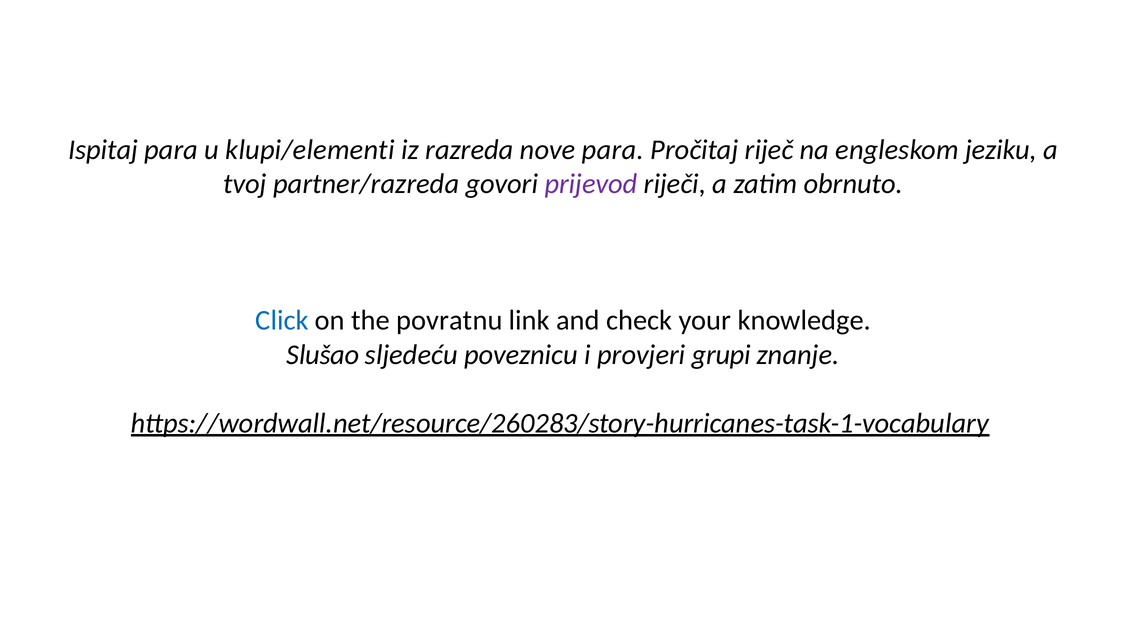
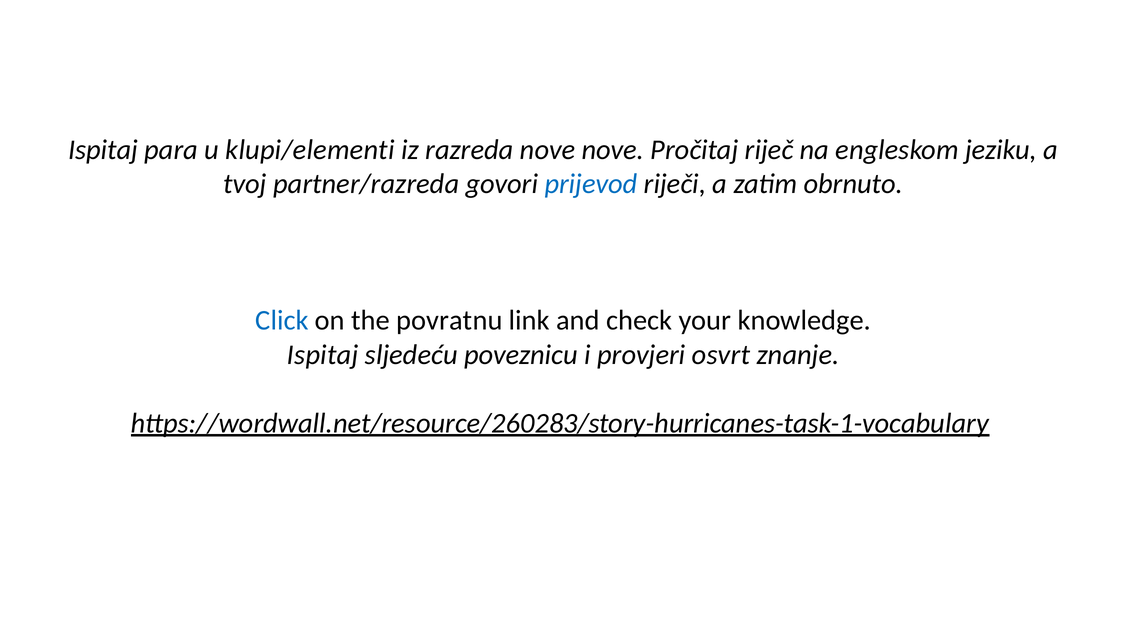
nove para: para -> nove (613, 150)
prijevod colour: purple -> blue (591, 184)
Slušao: Slušao -> Ispitaj (323, 355)
grupi: grupi -> osvrt (721, 355)
